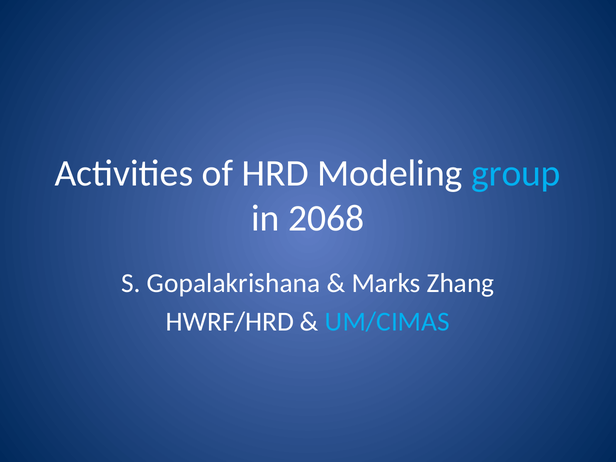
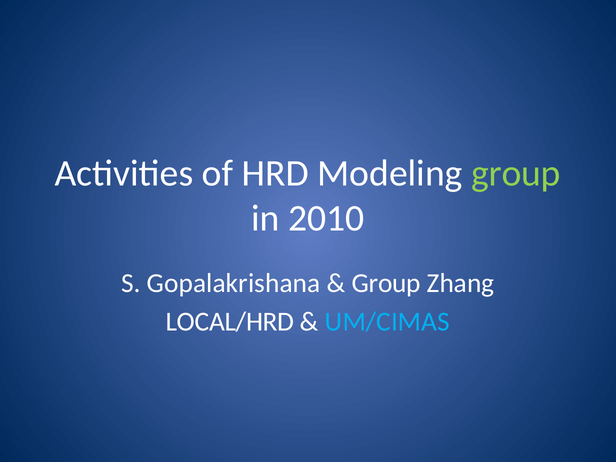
group colour: light blue -> light green (516, 173)
2068: 2068 -> 2010 (326, 218)
Marks: Marks -> Group (386, 283)
HWRF/HRD: HWRF/HRD -> LOCAL/HRD (230, 322)
